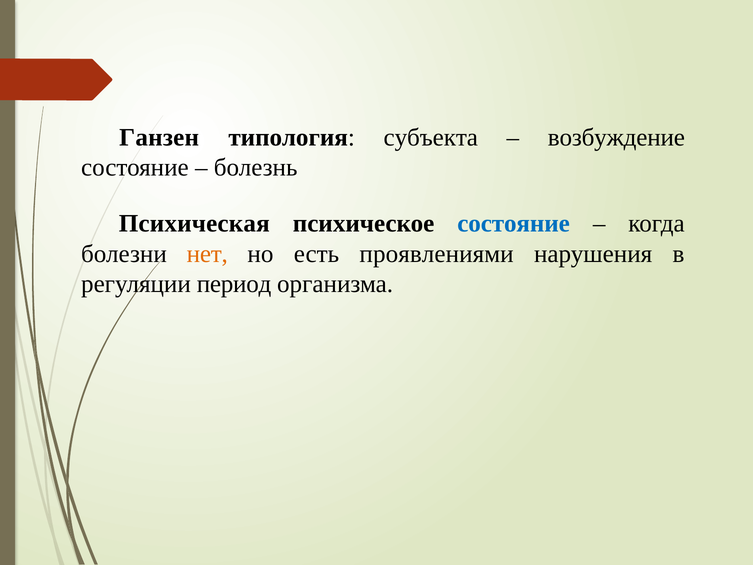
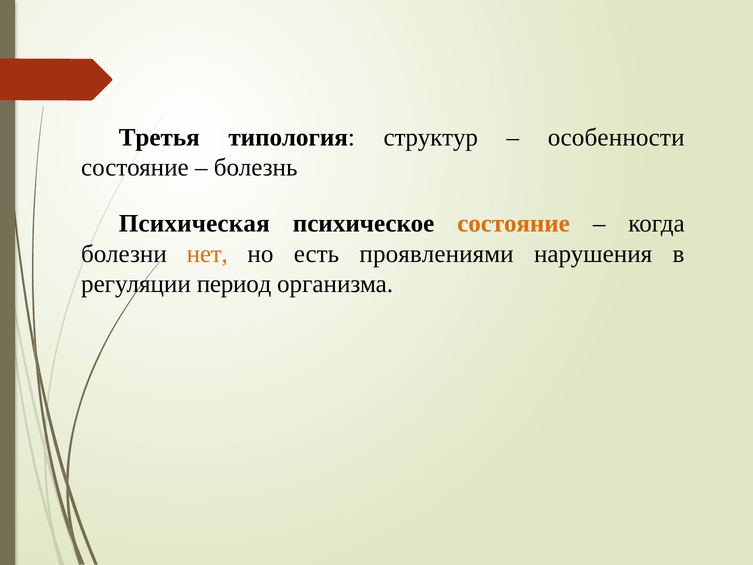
Ганзен: Ганзен -> Третья (159, 138)
субъекта: субъекта -> структур (431, 138)
возбуждение: возбуждение -> особенности (616, 138)
состояние colour: blue -> orange (514, 223)
